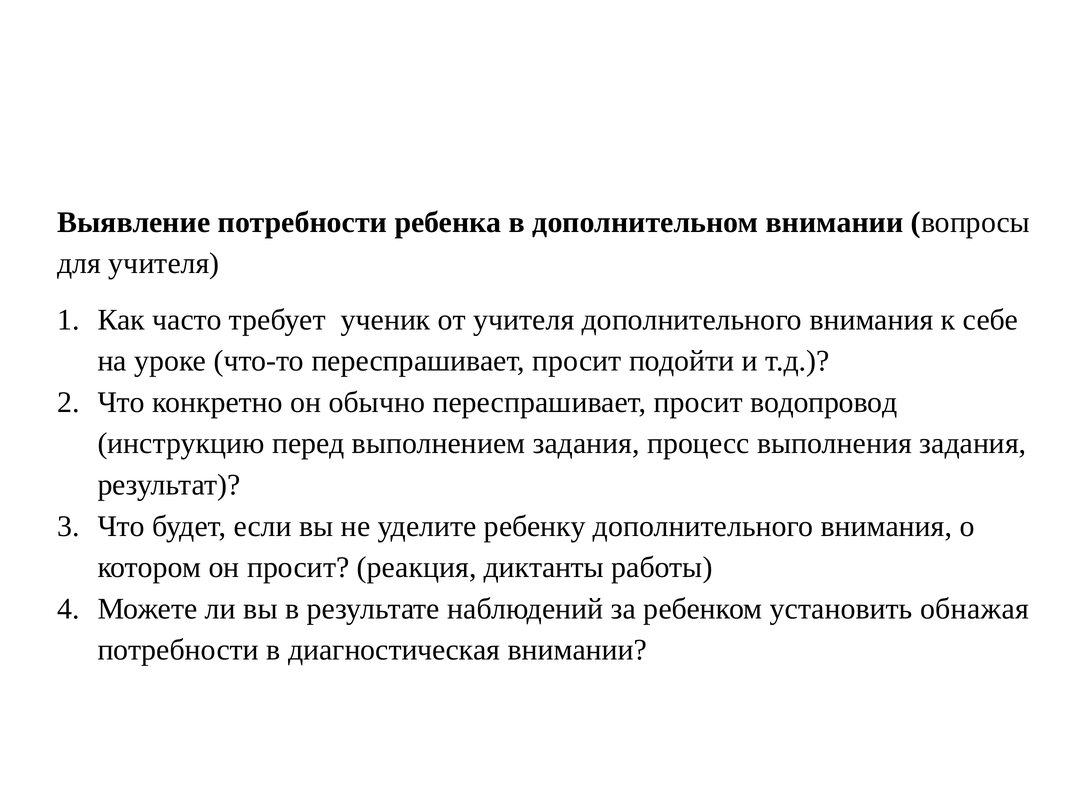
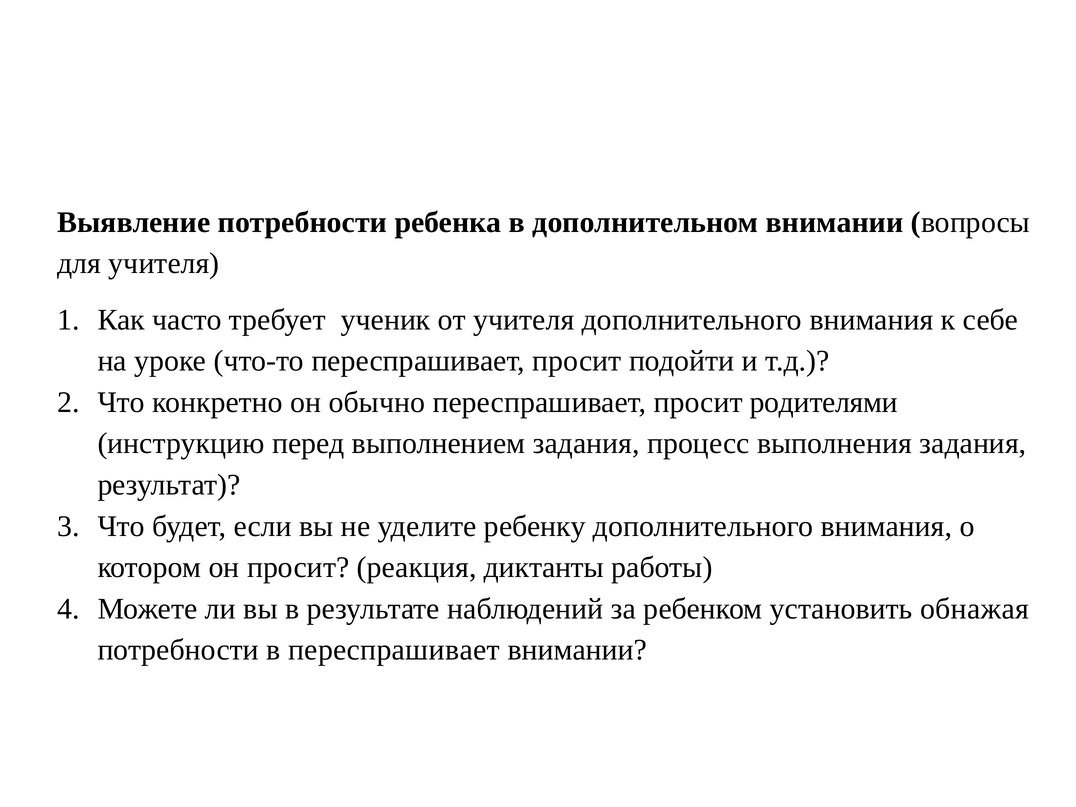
водопровод: водопровод -> родителями (824, 402)
в диагностическая: диагностическая -> переспрашивает (394, 650)
